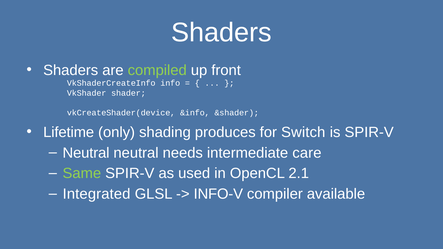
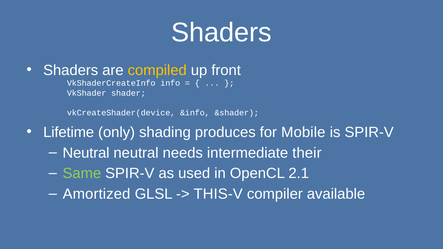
compiled colour: light green -> yellow (157, 70)
Switch: Switch -> Mobile (303, 132)
care: care -> their (307, 153)
Integrated: Integrated -> Amortized (97, 194)
INFO-V: INFO-V -> THIS-V (218, 194)
